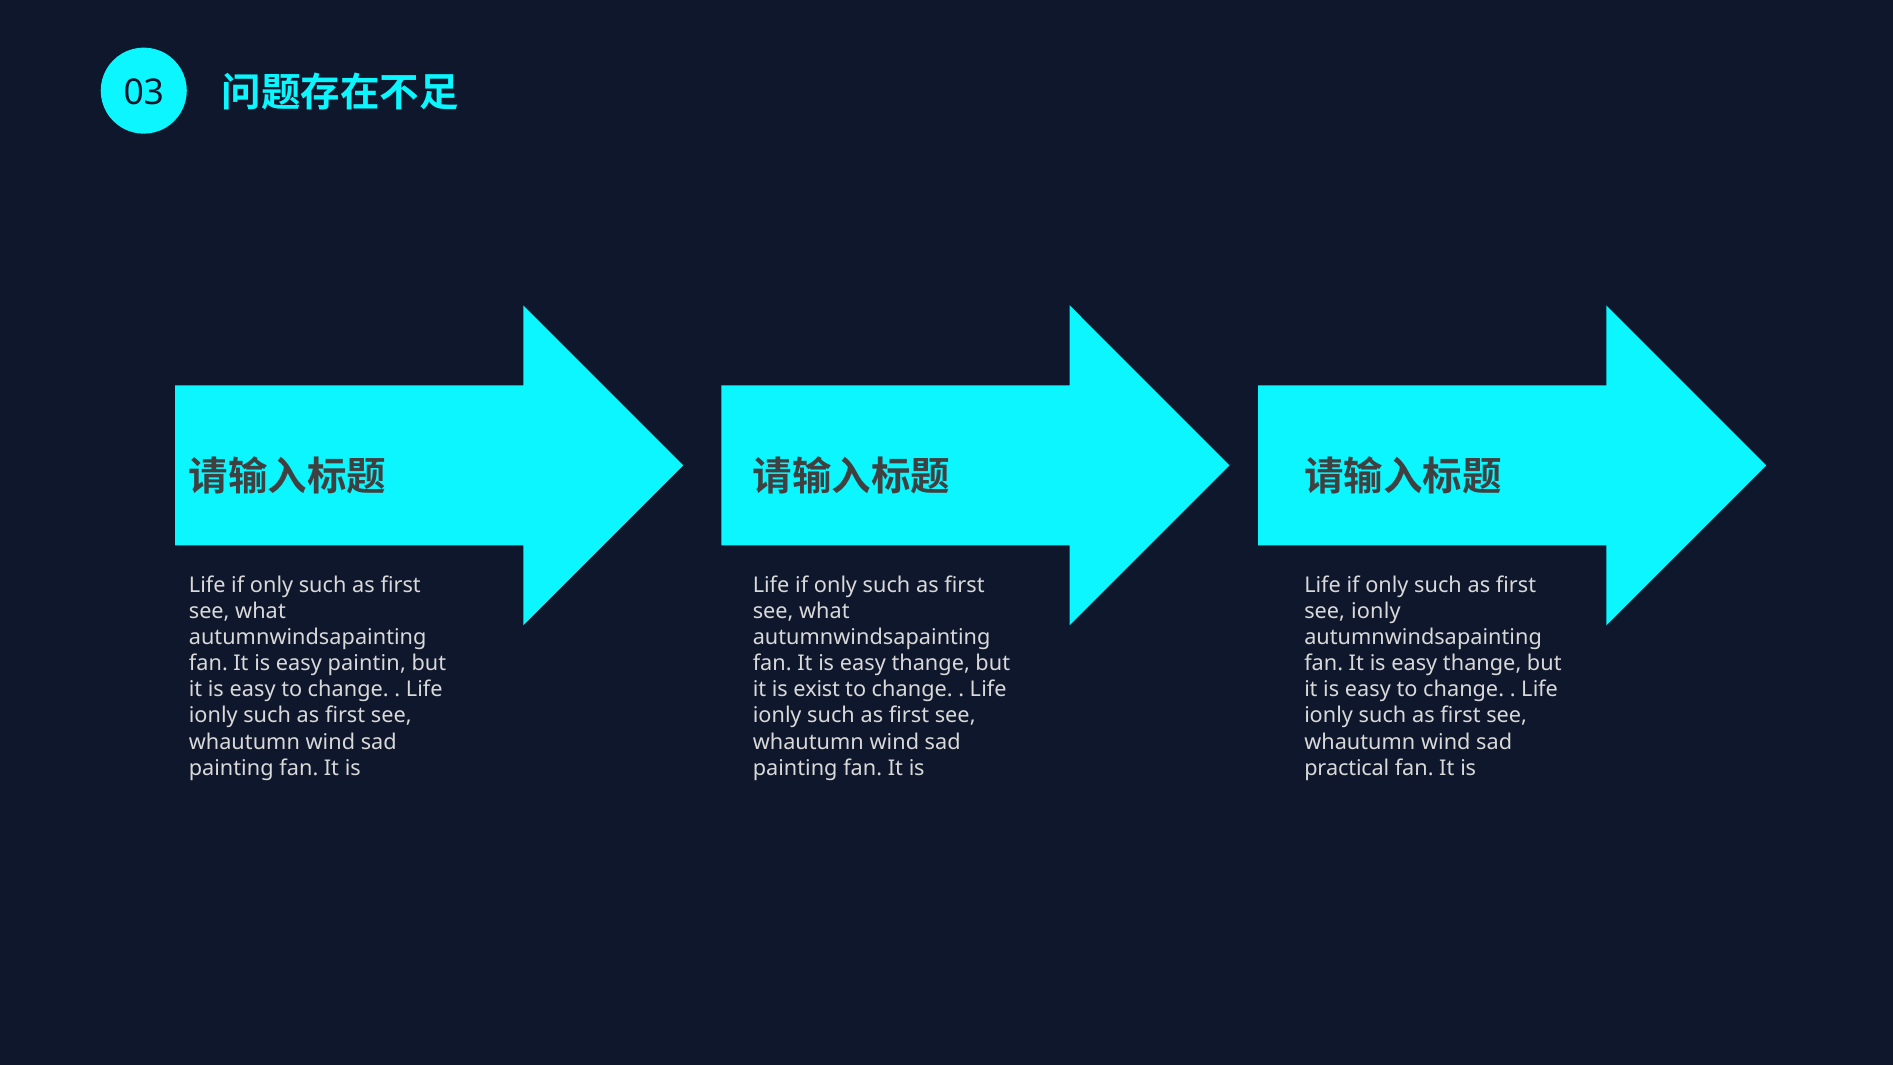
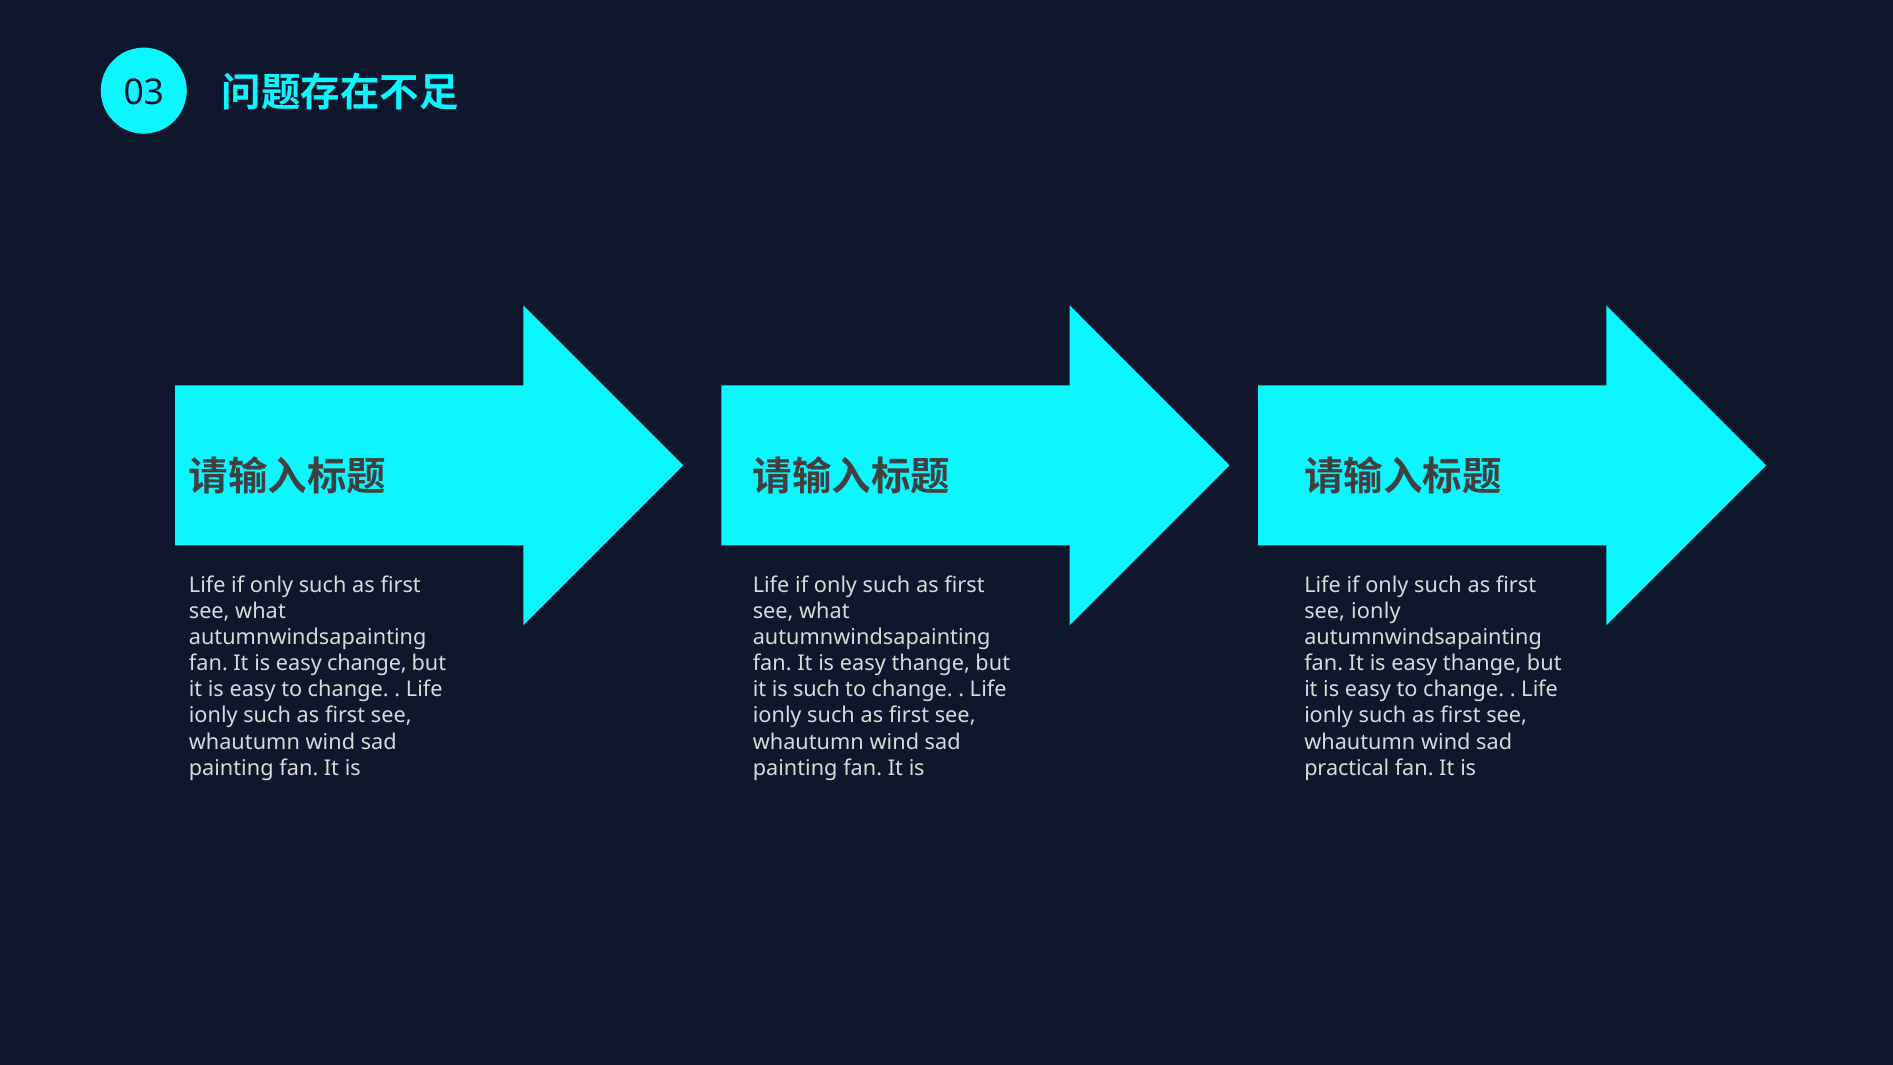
easy paintin: paintin -> change (367, 664)
is exist: exist -> such (817, 690)
